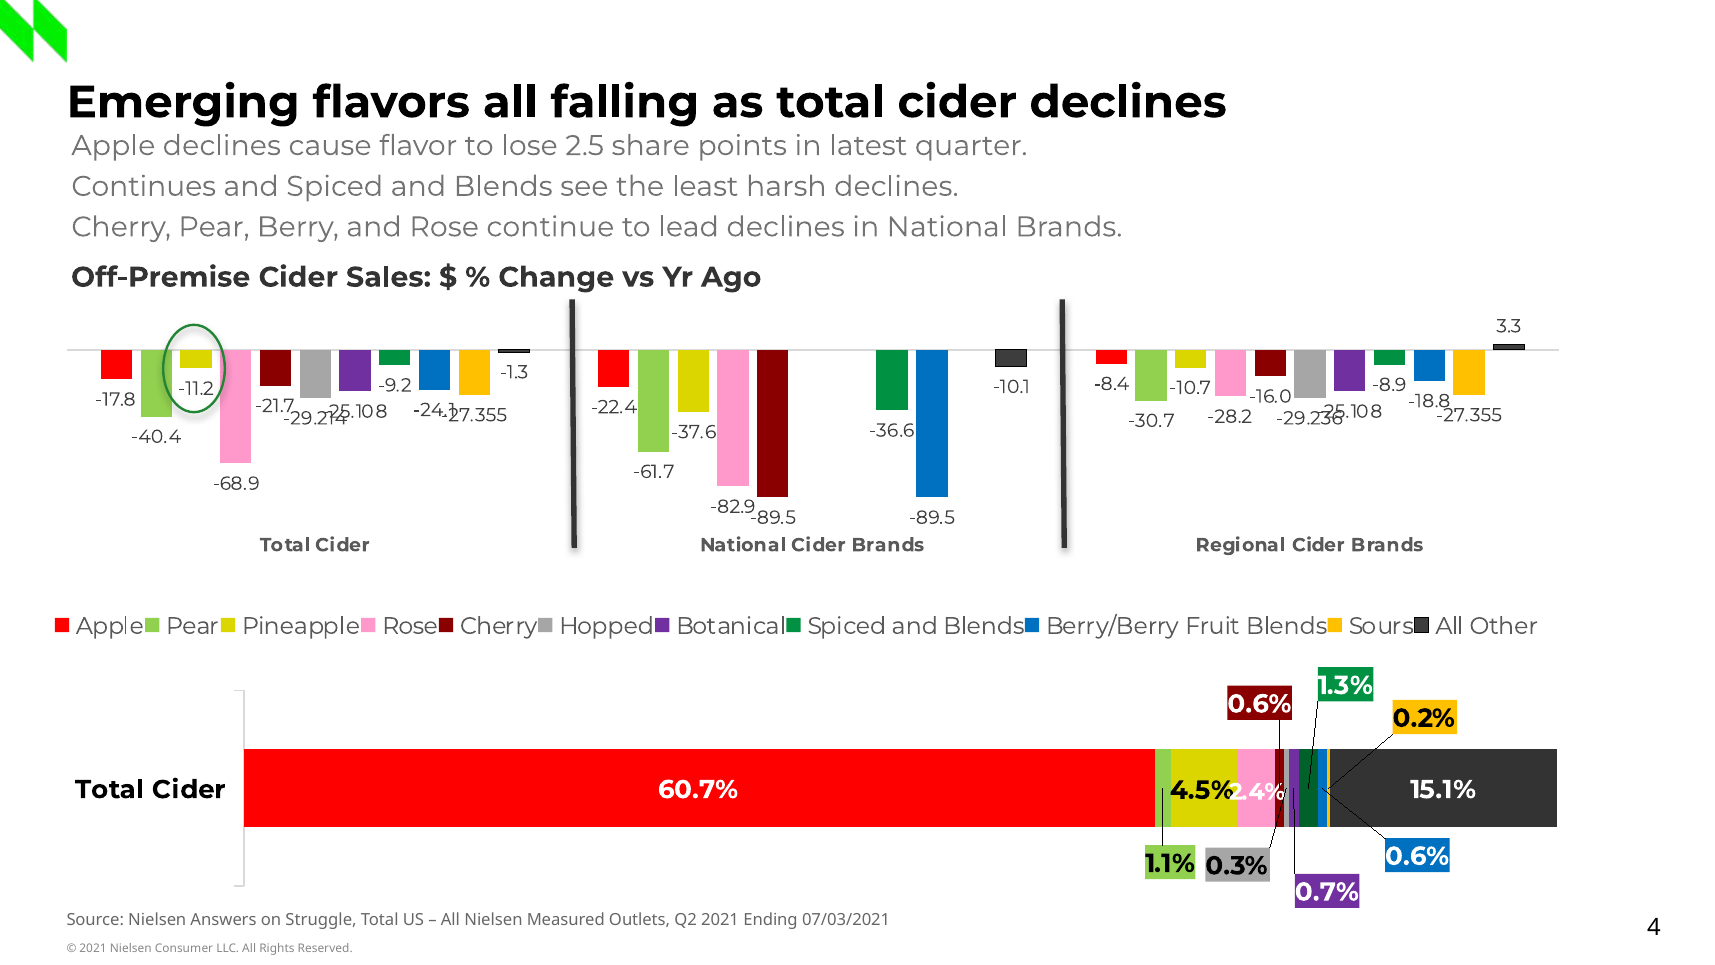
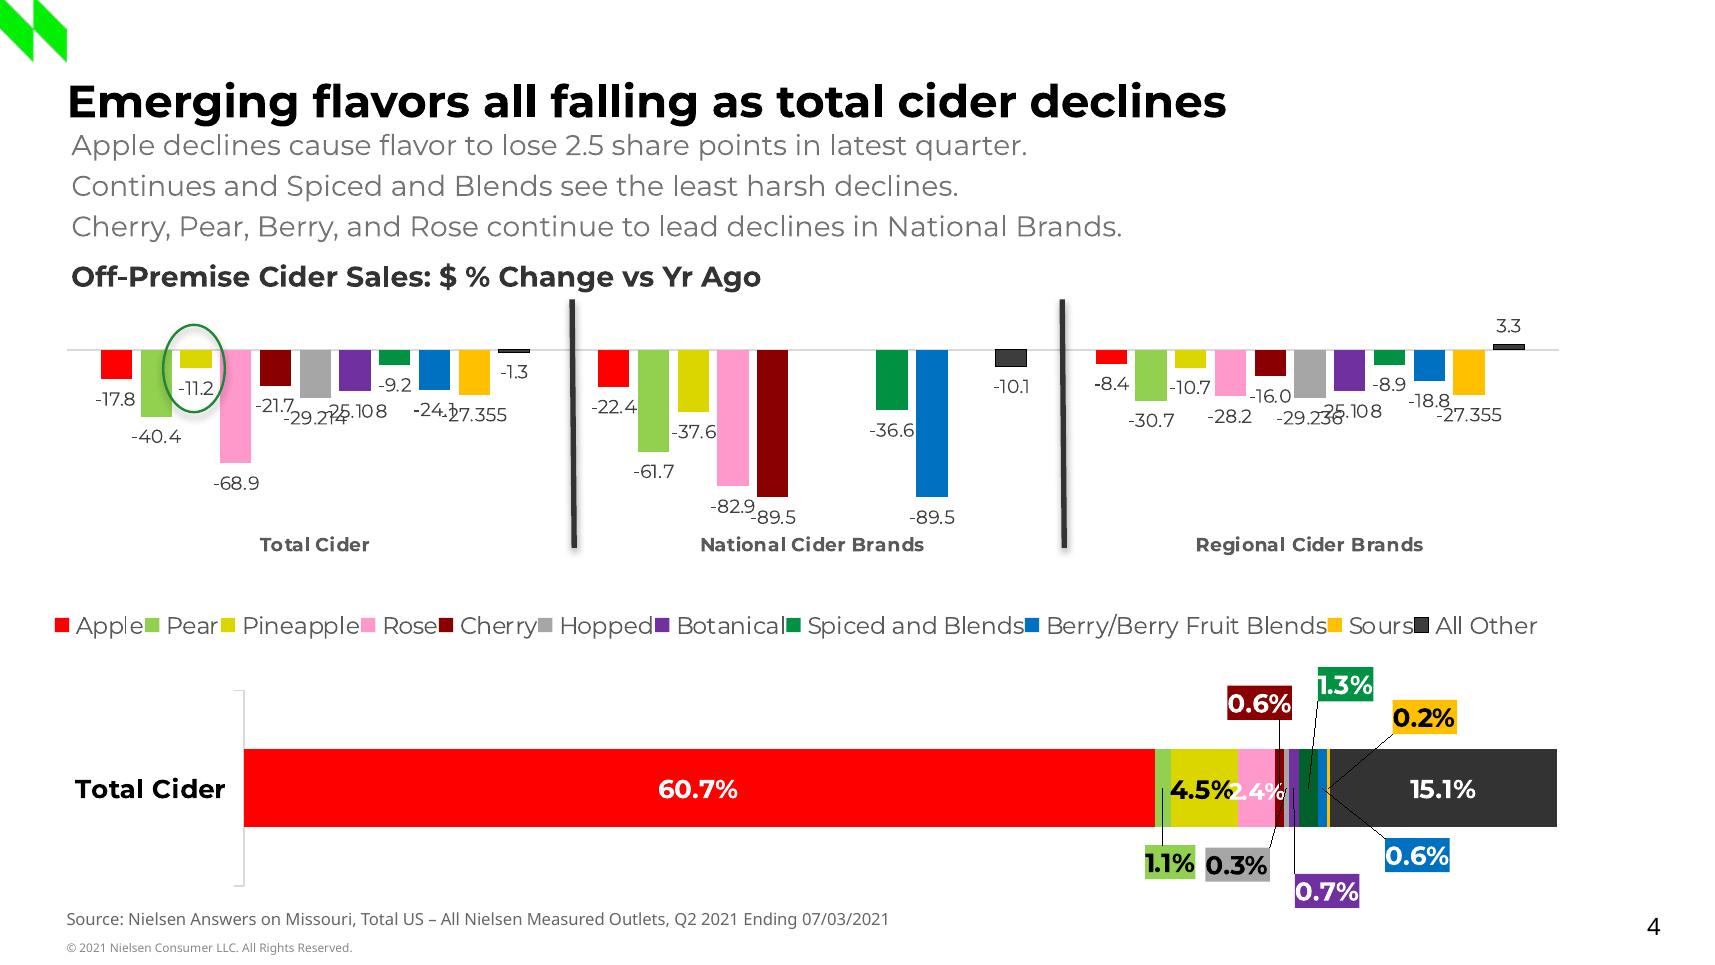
Struggle: Struggle -> Missouri (321, 920)
